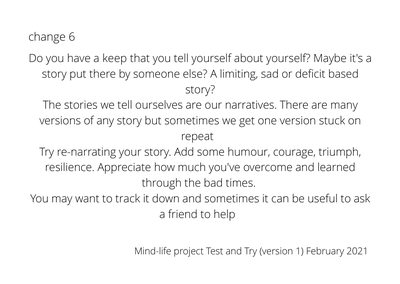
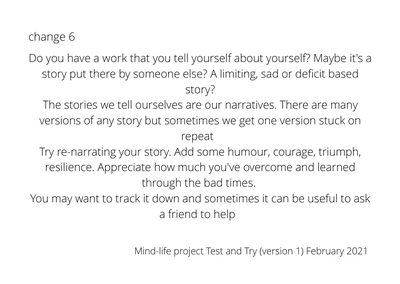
keep: keep -> work (115, 58)
